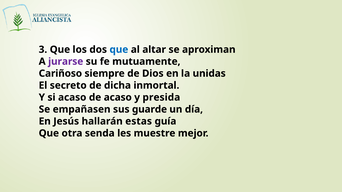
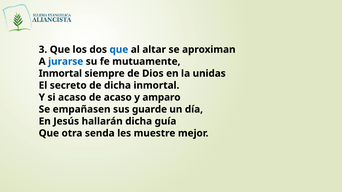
jurarse colour: purple -> blue (66, 62)
Cariñoso: Cariñoso -> Inmortal (60, 74)
presida: presida -> amparo (161, 98)
hallarán estas: estas -> dicha (139, 121)
